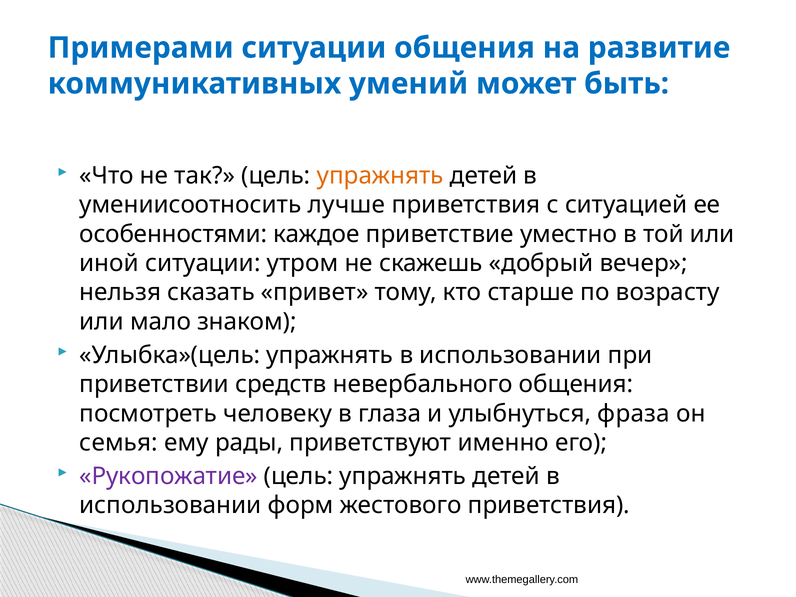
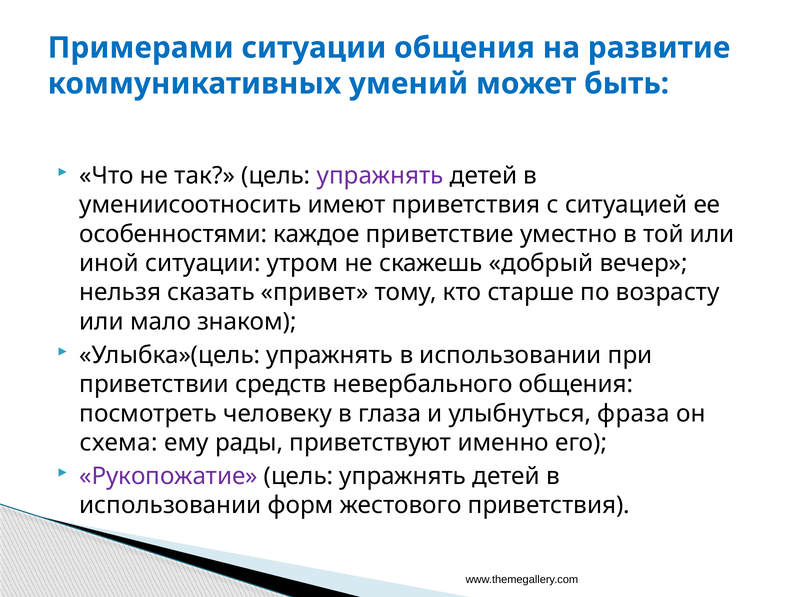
упражнять colour: orange -> purple (380, 176)
лучше: лучше -> имеют (347, 205)
семья: семья -> схема (119, 443)
